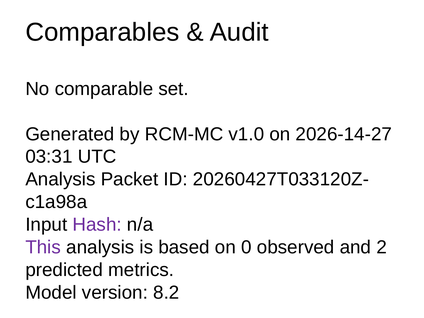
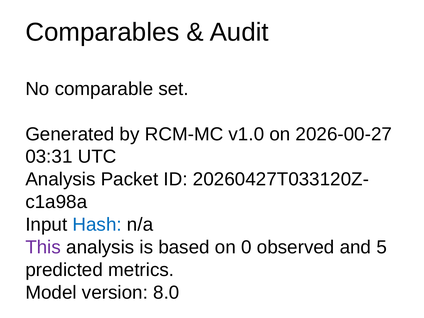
2026-14-27: 2026-14-27 -> 2026-00-27 (344, 134)
Hash colour: purple -> blue (97, 225)
2: 2 -> 5 (382, 247)
8.2: 8.2 -> 8.0 (166, 292)
